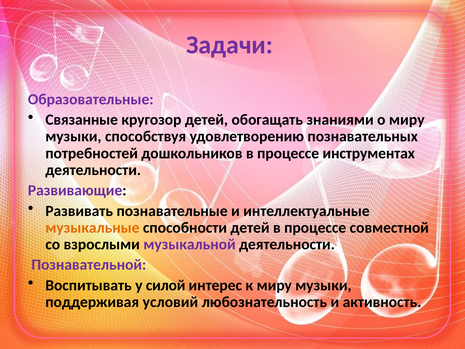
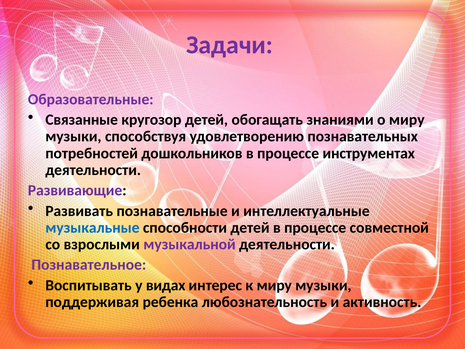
музыкальные colour: orange -> blue (92, 227)
Познавательной: Познавательной -> Познавательное (89, 265)
силой: силой -> видах (166, 285)
условий: условий -> ребенка (170, 302)
